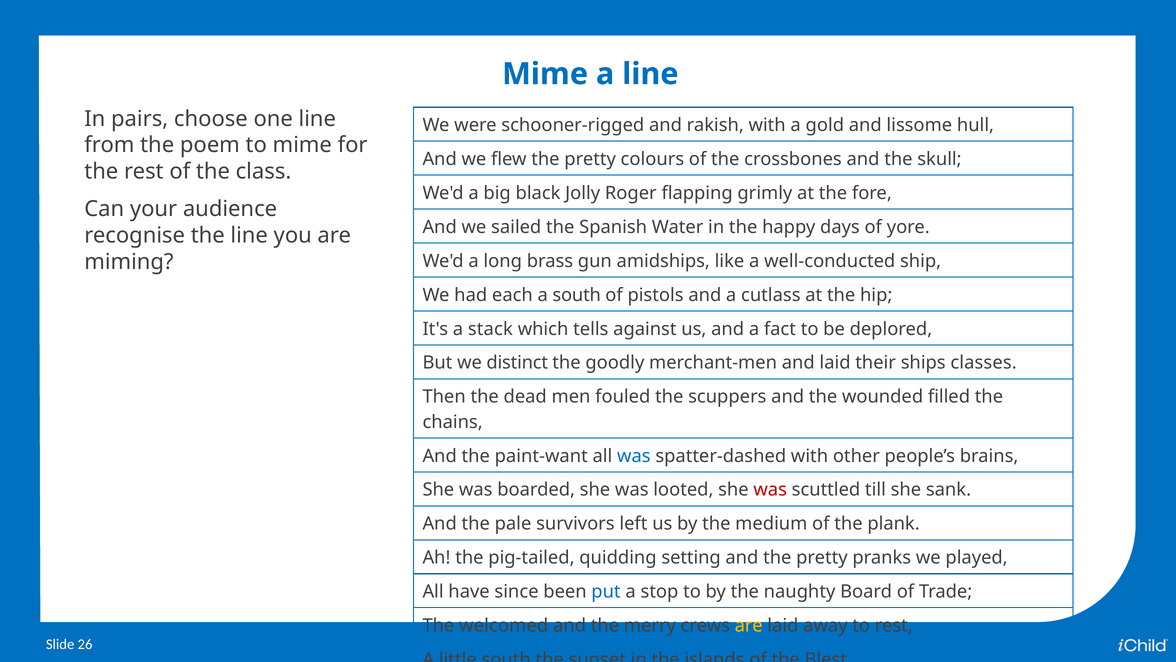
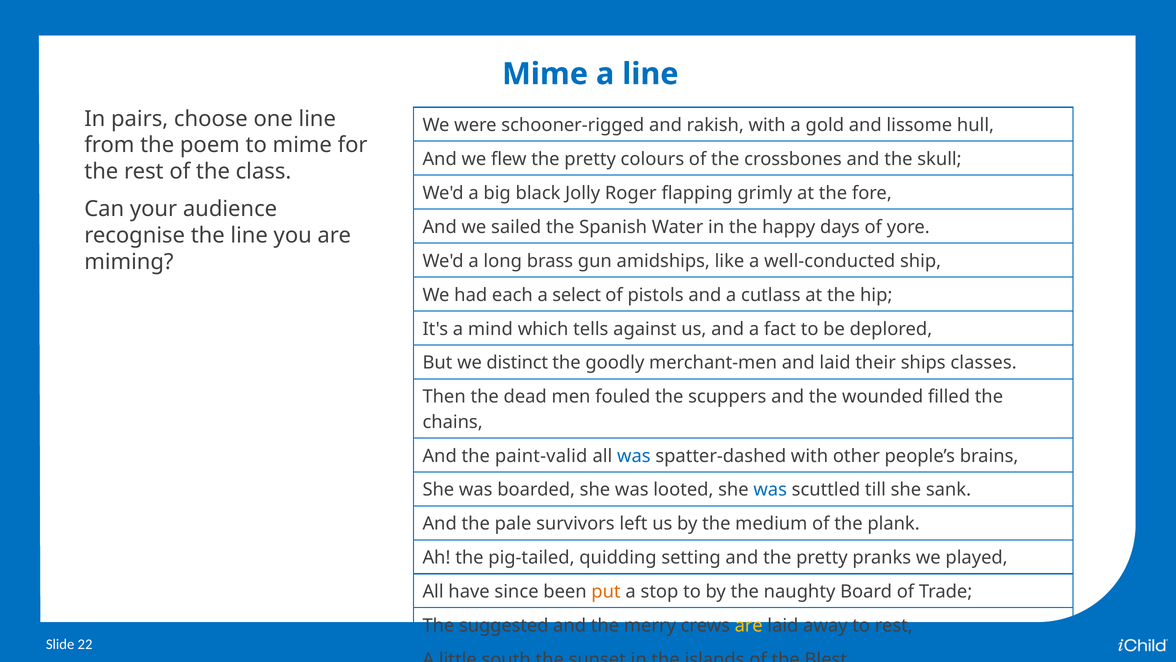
a south: south -> select (577, 295)
stack: stack -> mind (490, 329)
paint-want: paint-want -> paint-valid (541, 456)
was colour: red -> blue (770, 490)
put colour: blue -> orange (606, 591)
welcomed: welcomed -> suggested (504, 625)
26: 26 -> 22 (85, 644)
